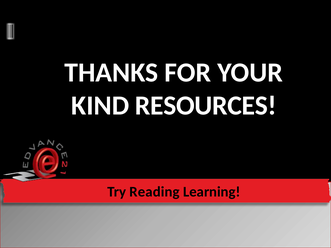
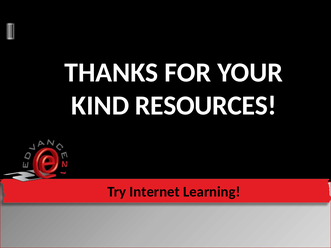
Reading: Reading -> Internet (155, 192)
